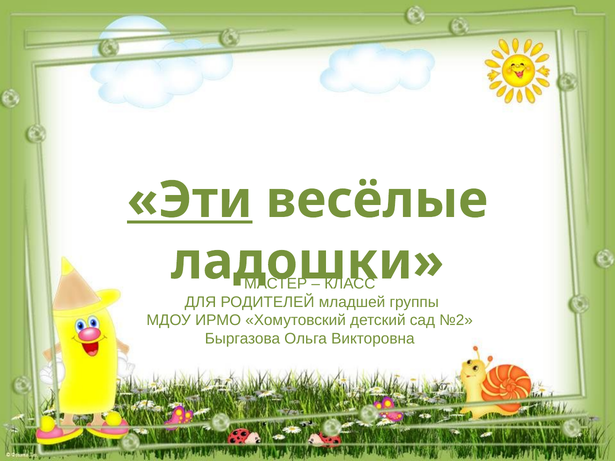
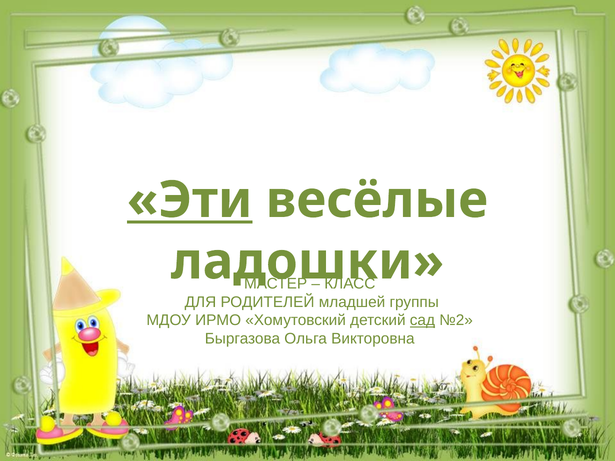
сад underline: none -> present (422, 321)
